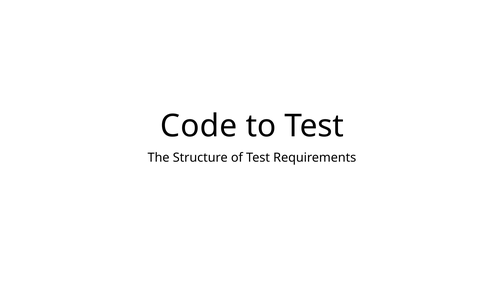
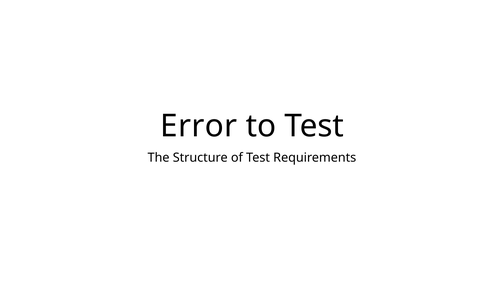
Code: Code -> Error (199, 126)
